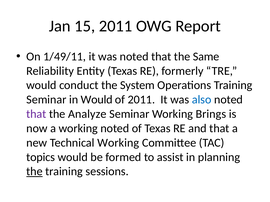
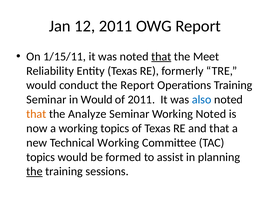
15: 15 -> 12 (85, 26)
1/49/11: 1/49/11 -> 1/15/11 (65, 57)
that underline: none -> present (161, 57)
Same: Same -> Meet (206, 57)
the System: System -> Report (137, 85)
that colour: purple -> orange (36, 114)
Working Brings: Brings -> Noted (211, 114)
working noted: noted -> topics (115, 129)
